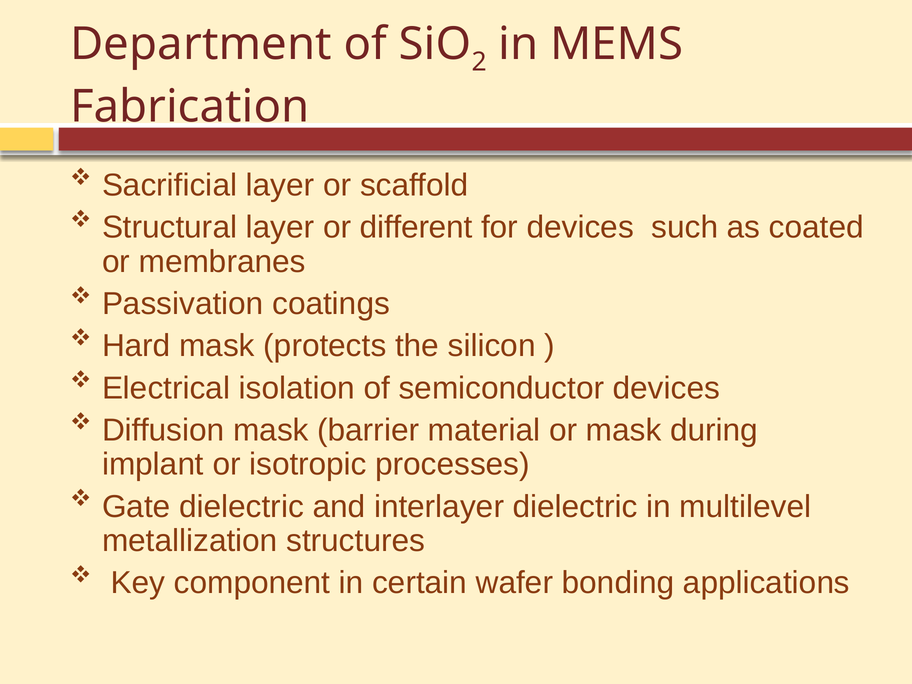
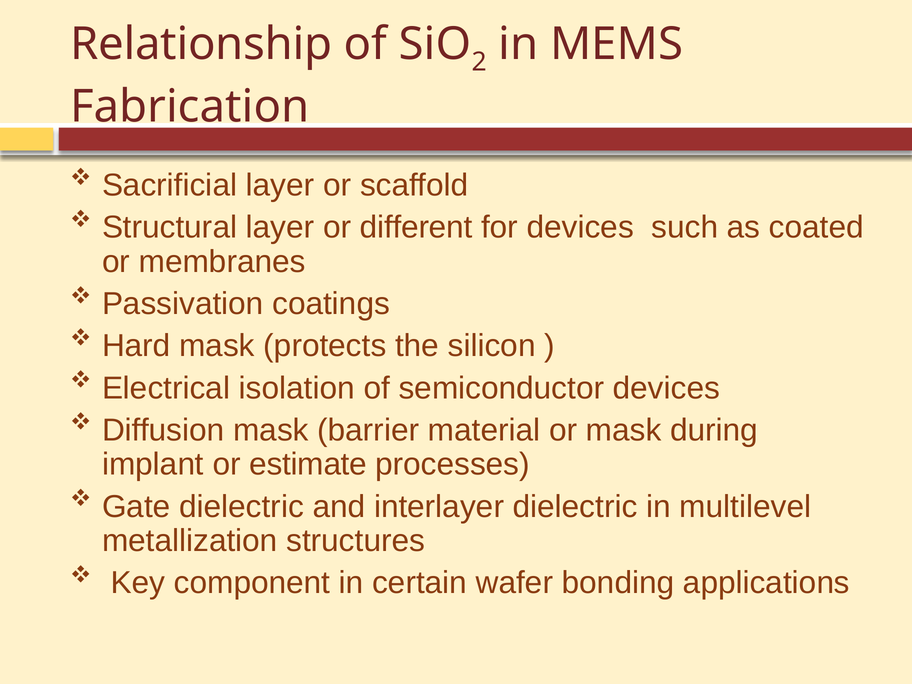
Department: Department -> Relationship (201, 44)
isotropic: isotropic -> estimate (308, 464)
